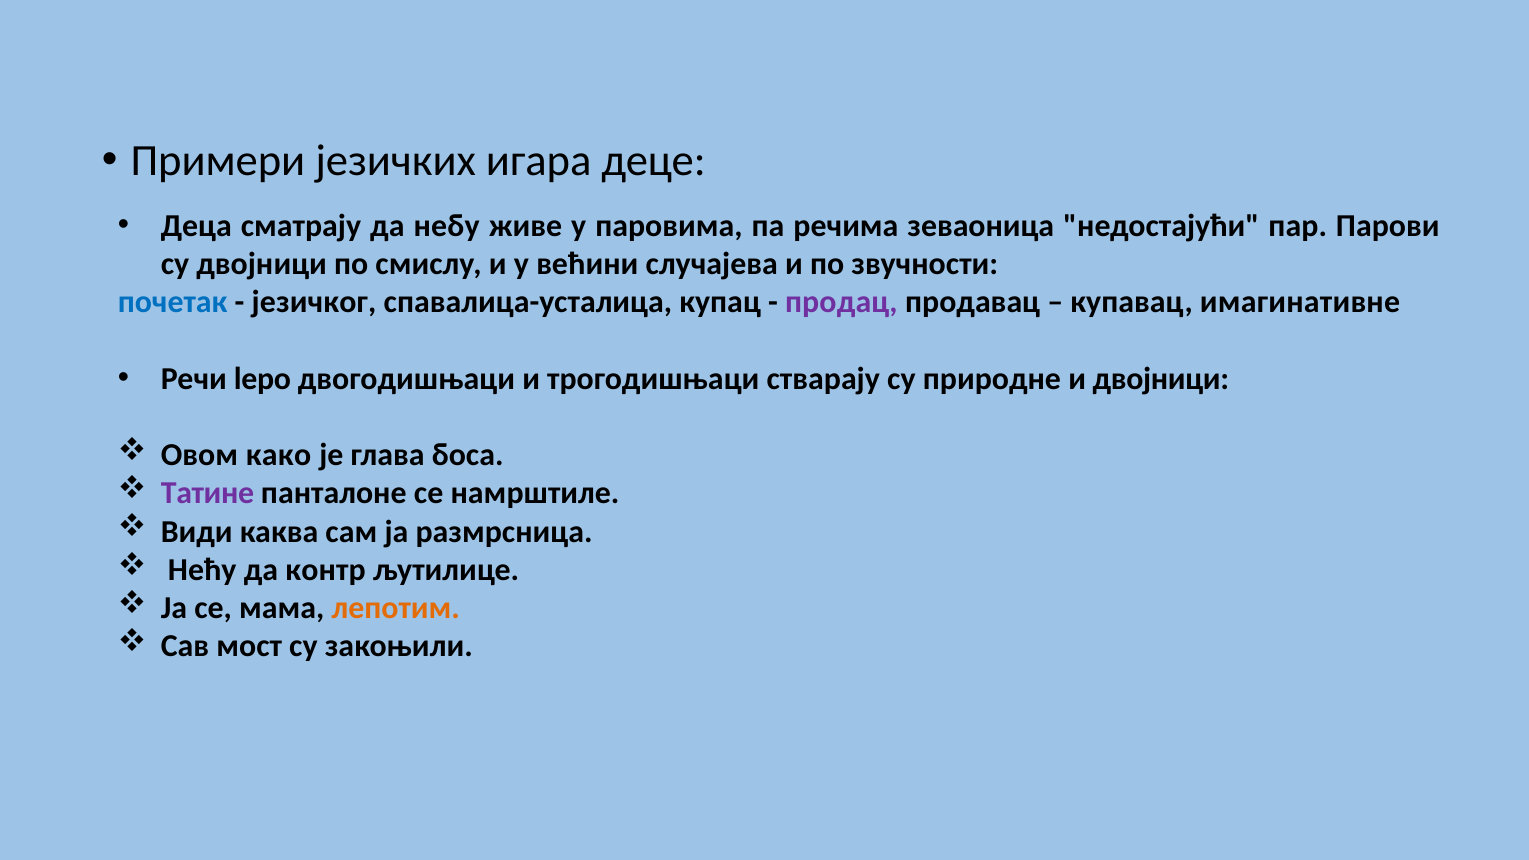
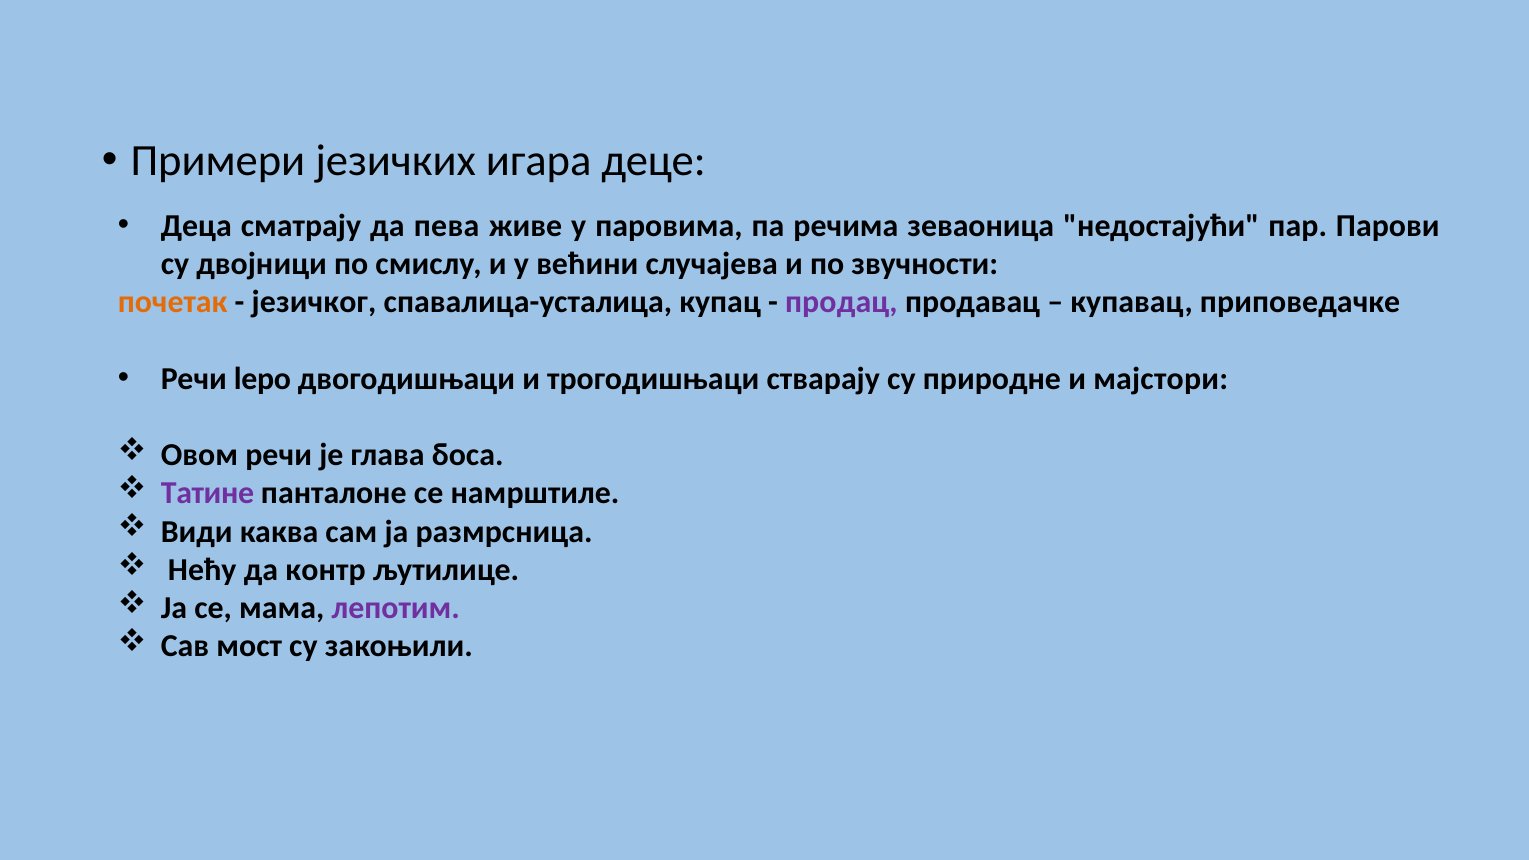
небу: небу -> пева (447, 226)
почетак colour: blue -> orange (173, 302)
имагинативне: имагинативне -> приповедачке (1300, 302)
и двојници: двојници -> мајстори (1161, 379)
Овом како: како -> речи (279, 455)
лепотим colour: orange -> purple (396, 608)
